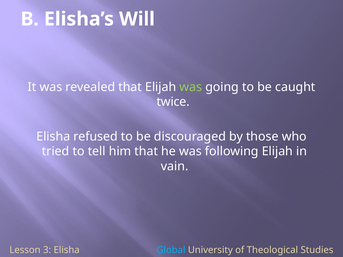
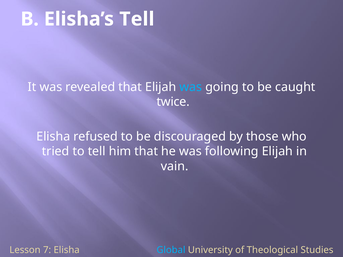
Elisha’s Will: Will -> Tell (137, 19)
was colour: light green -> light blue (191, 87)
3: 3 -> 7 (47, 250)
